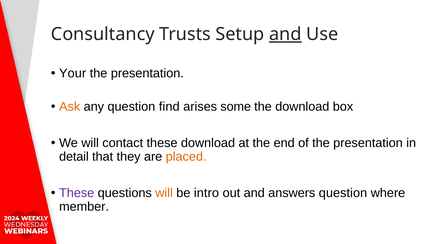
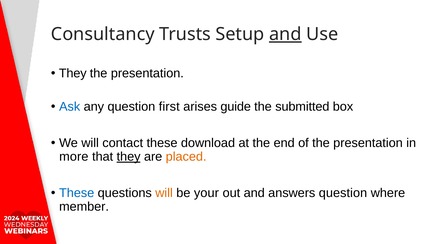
Your: Your -> They (73, 73)
Ask colour: orange -> blue (70, 107)
find: find -> first (169, 107)
some: some -> guide (236, 107)
the download: download -> submitted (302, 107)
detail: detail -> more (74, 157)
they underline: none -> present (129, 157)
These colour: purple -> blue (77, 193)
intro: intro -> your (206, 193)
